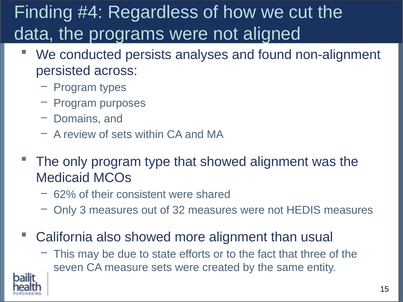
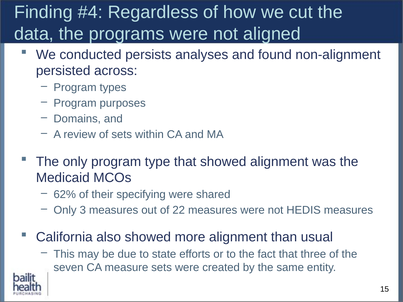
consistent: consistent -> specifying (141, 195)
32: 32 -> 22 (179, 210)
